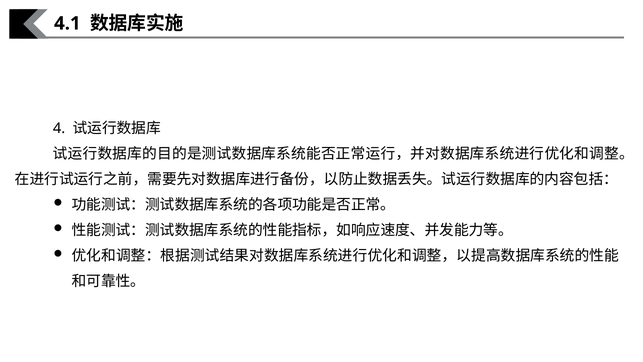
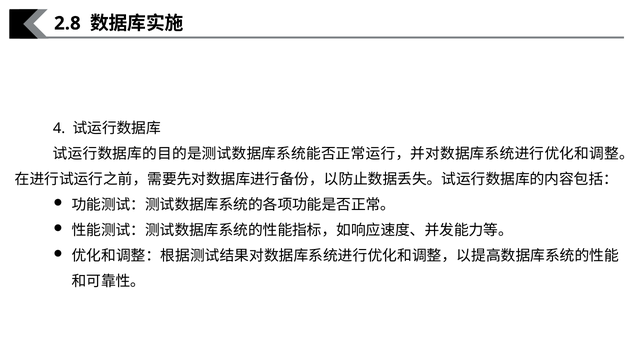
4.1: 4.1 -> 2.8 (67, 23)
